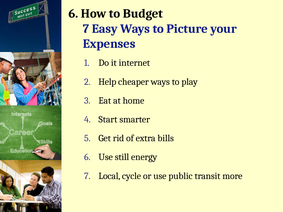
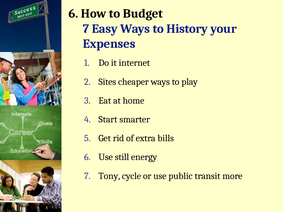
Picture: Picture -> History (187, 29)
Help: Help -> Sites (107, 82)
Local: Local -> Tony (109, 176)
